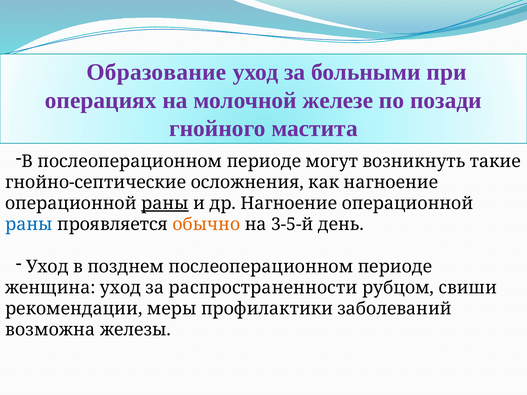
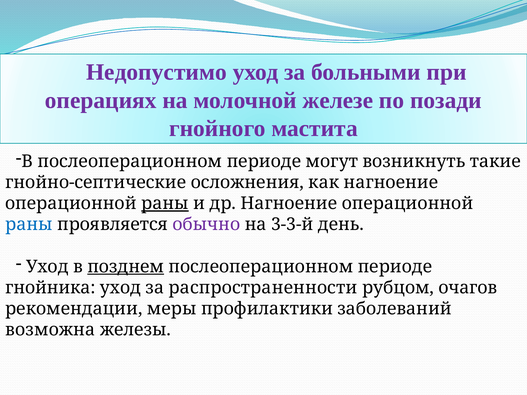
Образование: Образование -> Недопустимо (156, 72)
обычно colour: orange -> purple (206, 225)
3-5-й: 3-5-й -> 3-3-й (292, 225)
позднем underline: none -> present (126, 267)
женщина: женщина -> гнойника (50, 288)
cвиши: cвиши -> очагов (468, 288)
